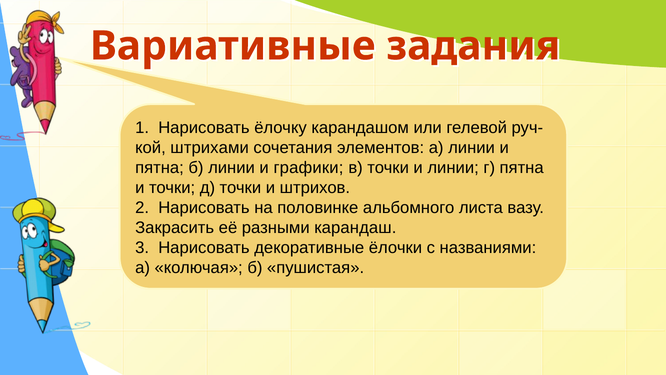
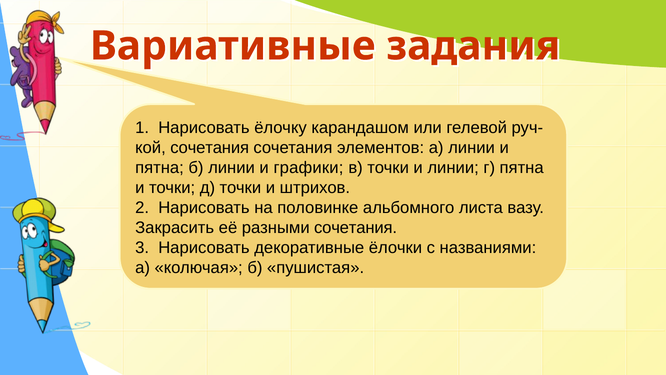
кой штрихами: штрихами -> сочетания (210, 147)
разными карандаш: карандаш -> сочетания (355, 227)
